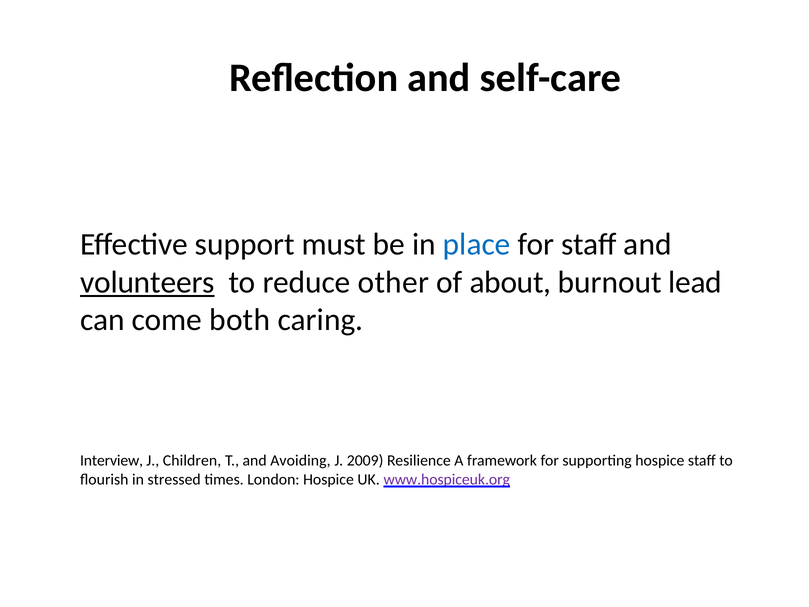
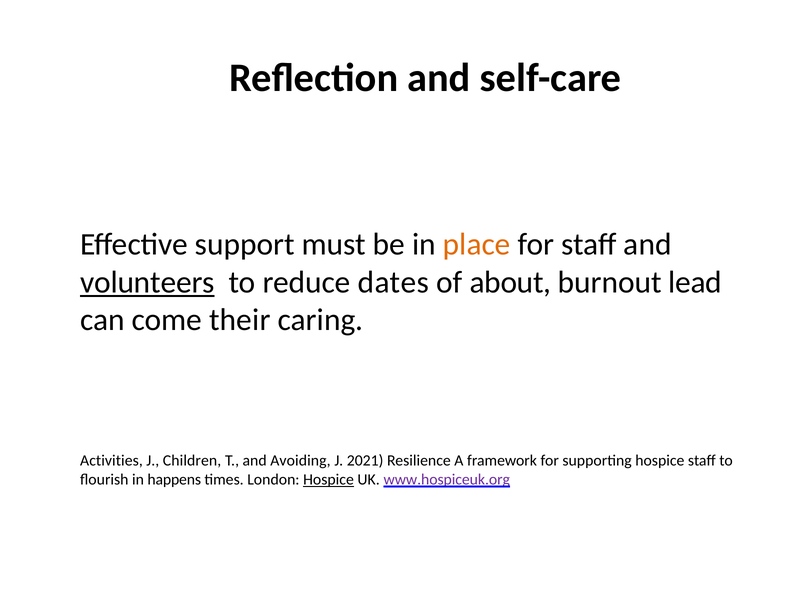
place colour: blue -> orange (477, 244)
other: other -> dates (393, 282)
both: both -> their (240, 320)
Interview: Interview -> Activities (111, 461)
2009: 2009 -> 2021 (365, 461)
stressed: stressed -> happens (174, 479)
Hospice underline: none -> present (328, 479)
